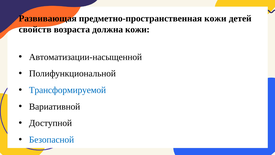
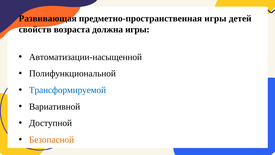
предметно-пространственная кожи: кожи -> игры (215, 18)
должна кожи: кожи -> игры (137, 29)
Безопасной colour: blue -> orange (52, 139)
